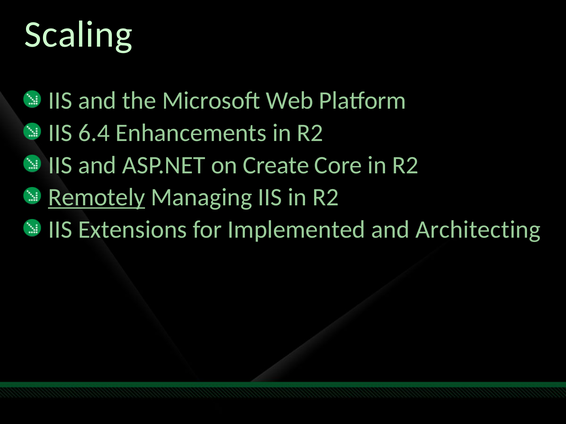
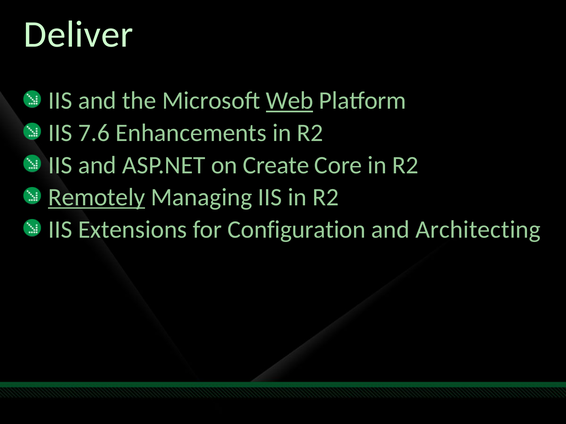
Scaling: Scaling -> Deliver (78, 34)
Web underline: none -> present (290, 101)
6.4: 6.4 -> 7.6 (94, 133)
Implemented: Implemented -> Configuration (297, 230)
